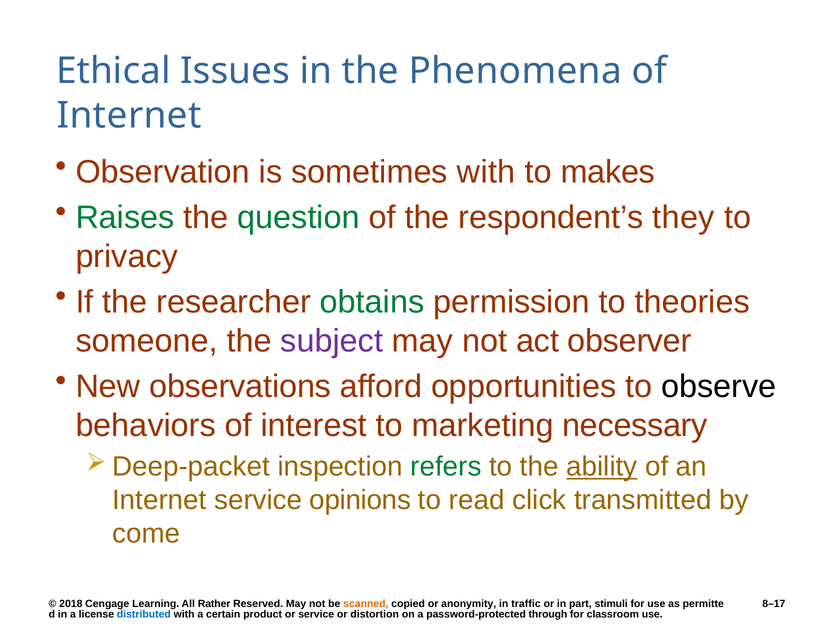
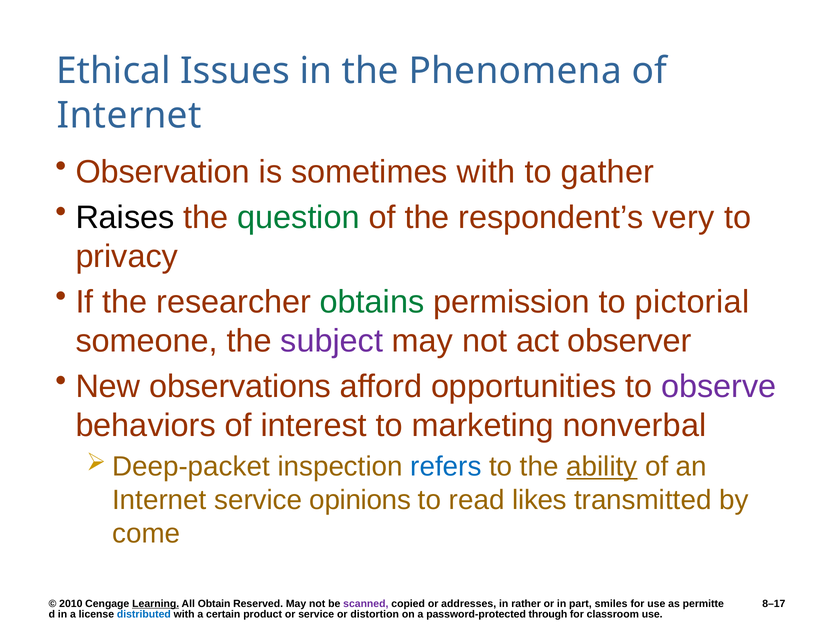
makes: makes -> gather (608, 172)
Raises colour: green -> black (125, 217)
they: they -> very (684, 217)
theories: theories -> pictorial (692, 302)
observe colour: black -> purple (719, 386)
necessary: necessary -> nonverbal (635, 425)
refers colour: green -> blue (446, 466)
click: click -> likes (539, 500)
2018: 2018 -> 2010 (71, 603)
Learning underline: none -> present (156, 603)
Rather: Rather -> Obtain (214, 603)
scanned colour: orange -> purple (366, 603)
anonymity: anonymity -> addresses (469, 603)
traffic: traffic -> rather (526, 603)
stimuli: stimuli -> smiles (611, 603)
